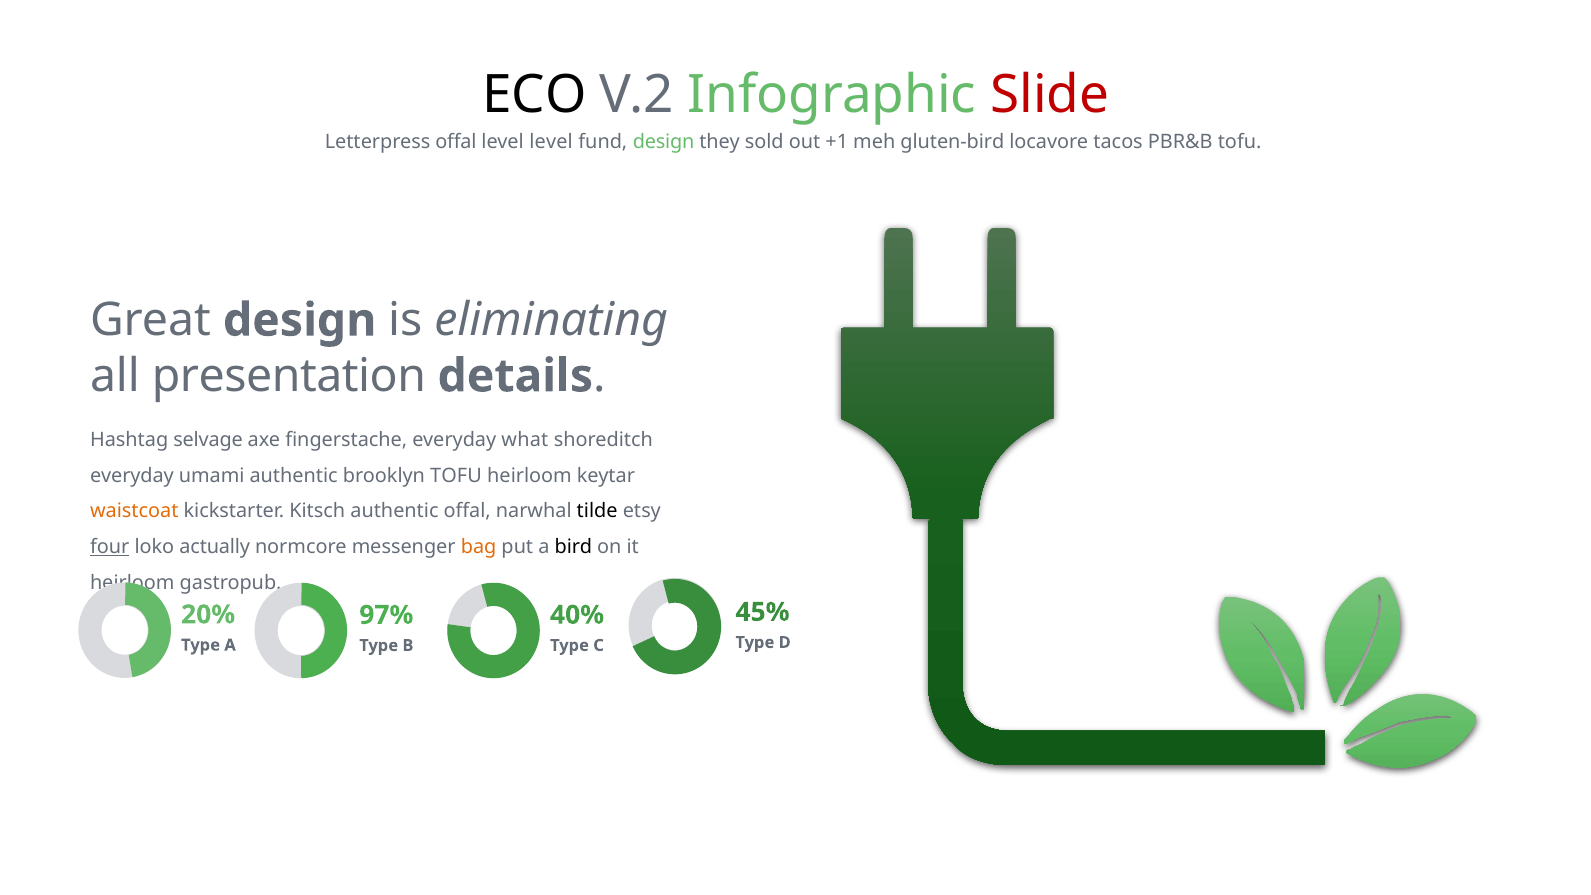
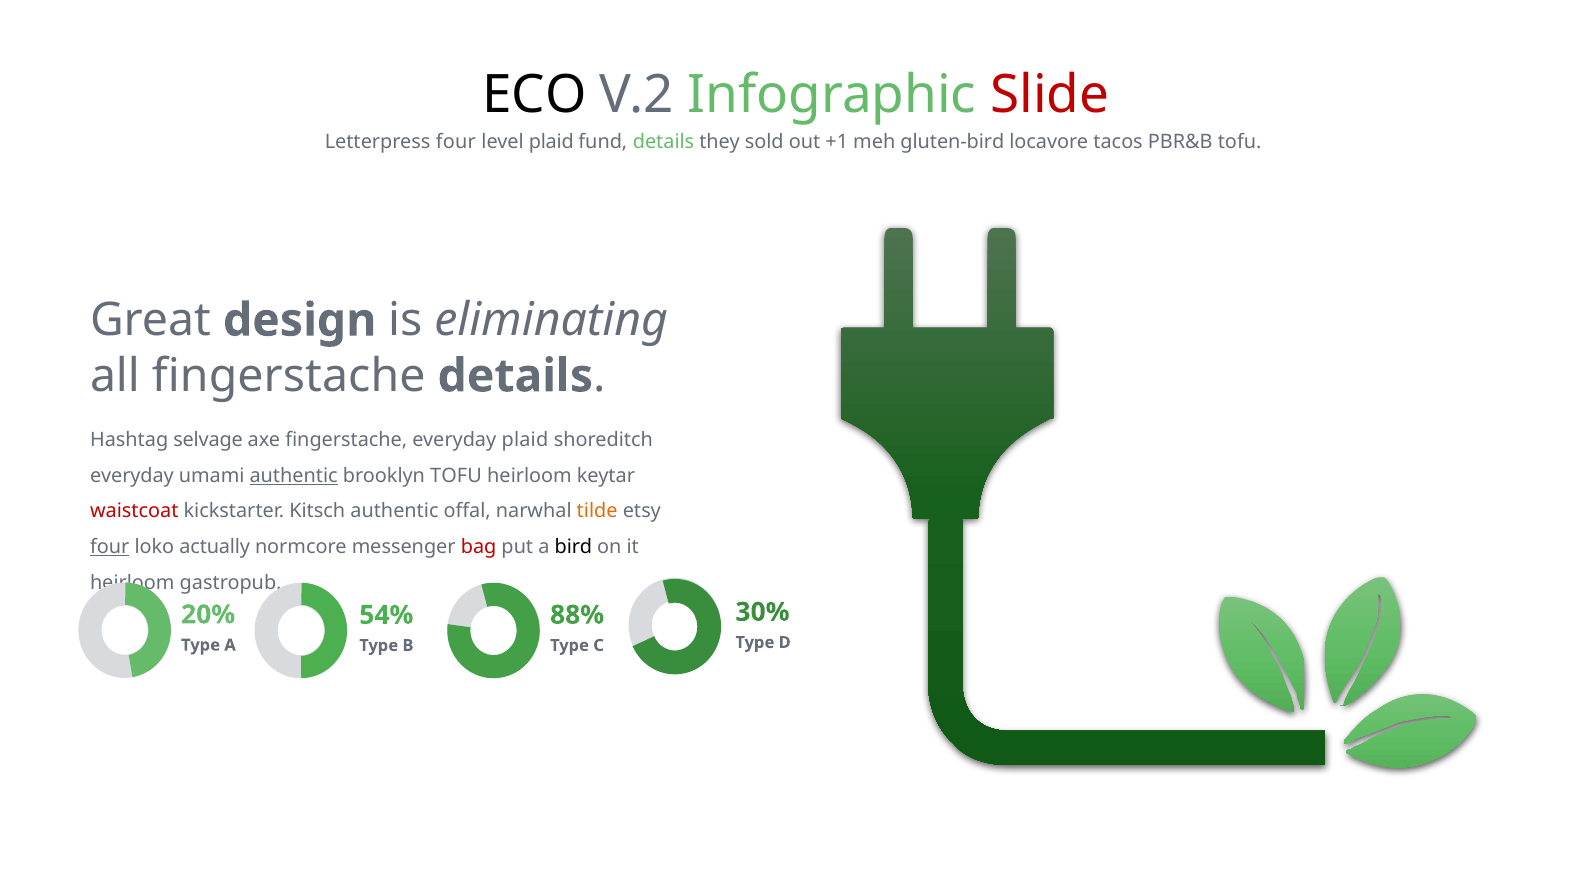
Letterpress offal: offal -> four (456, 142)
level level: level -> plaid (551, 142)
fund design: design -> details (664, 142)
all presentation: presentation -> fingerstache (289, 376)
everyday what: what -> plaid (525, 440)
authentic underline: none -> present (294, 476)
waistcoat colour: orange -> red (134, 511)
tilde colour: black -> orange (597, 511)
bag colour: orange -> red (479, 547)
45%: 45% -> 30% (762, 612)
97%: 97% -> 54% (386, 615)
40%: 40% -> 88% (577, 615)
